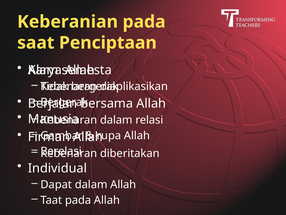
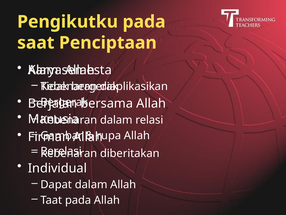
Keberanian: Keberanian -> Pengikutku (68, 22)
